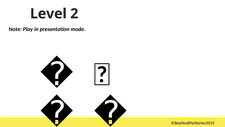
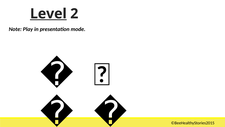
Level underline: none -> present (48, 14)
